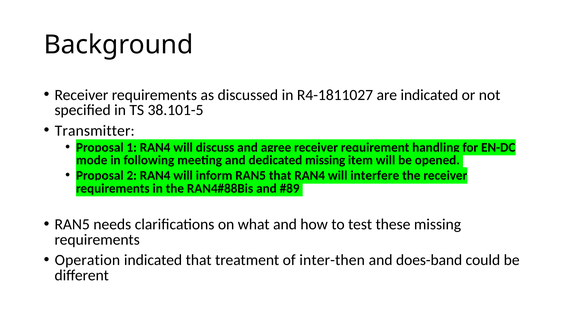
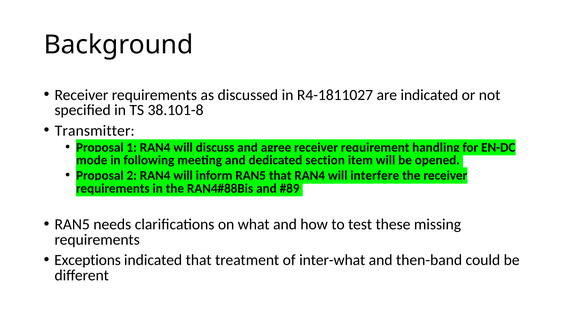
38.101-5: 38.101-5 -> 38.101-8 (176, 110)
dedicated missing: missing -> section (325, 160)
Operation: Operation -> Exceptions (88, 260)
inter-then: inter-then -> inter-what (332, 260)
does-band: does-band -> then-band (429, 260)
